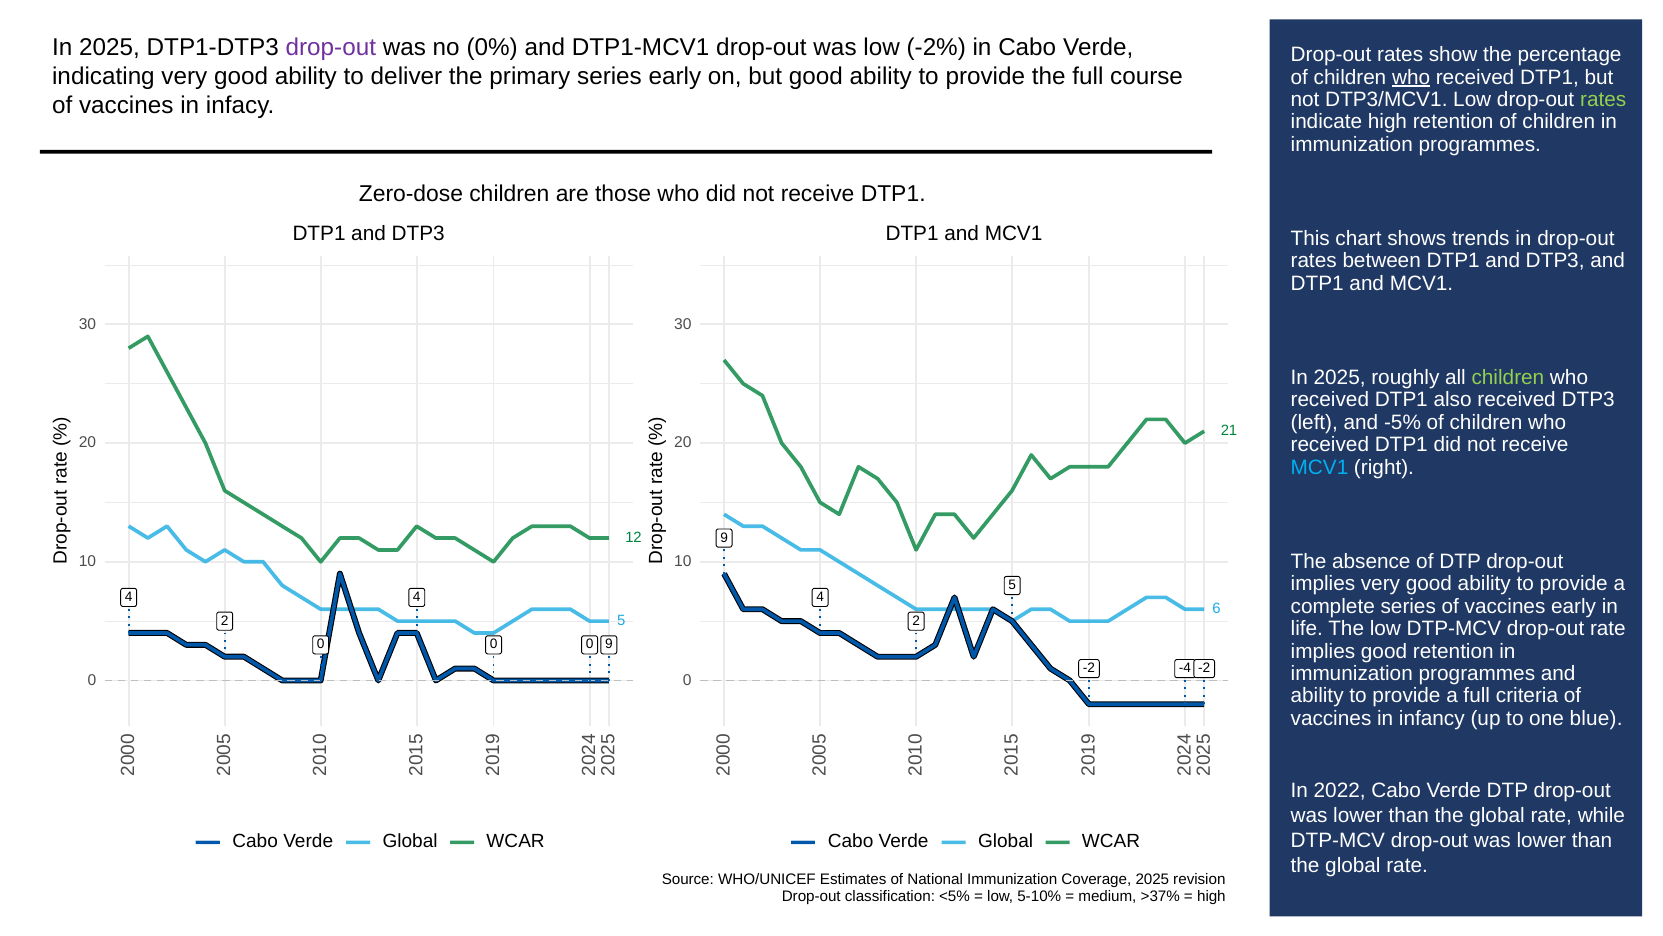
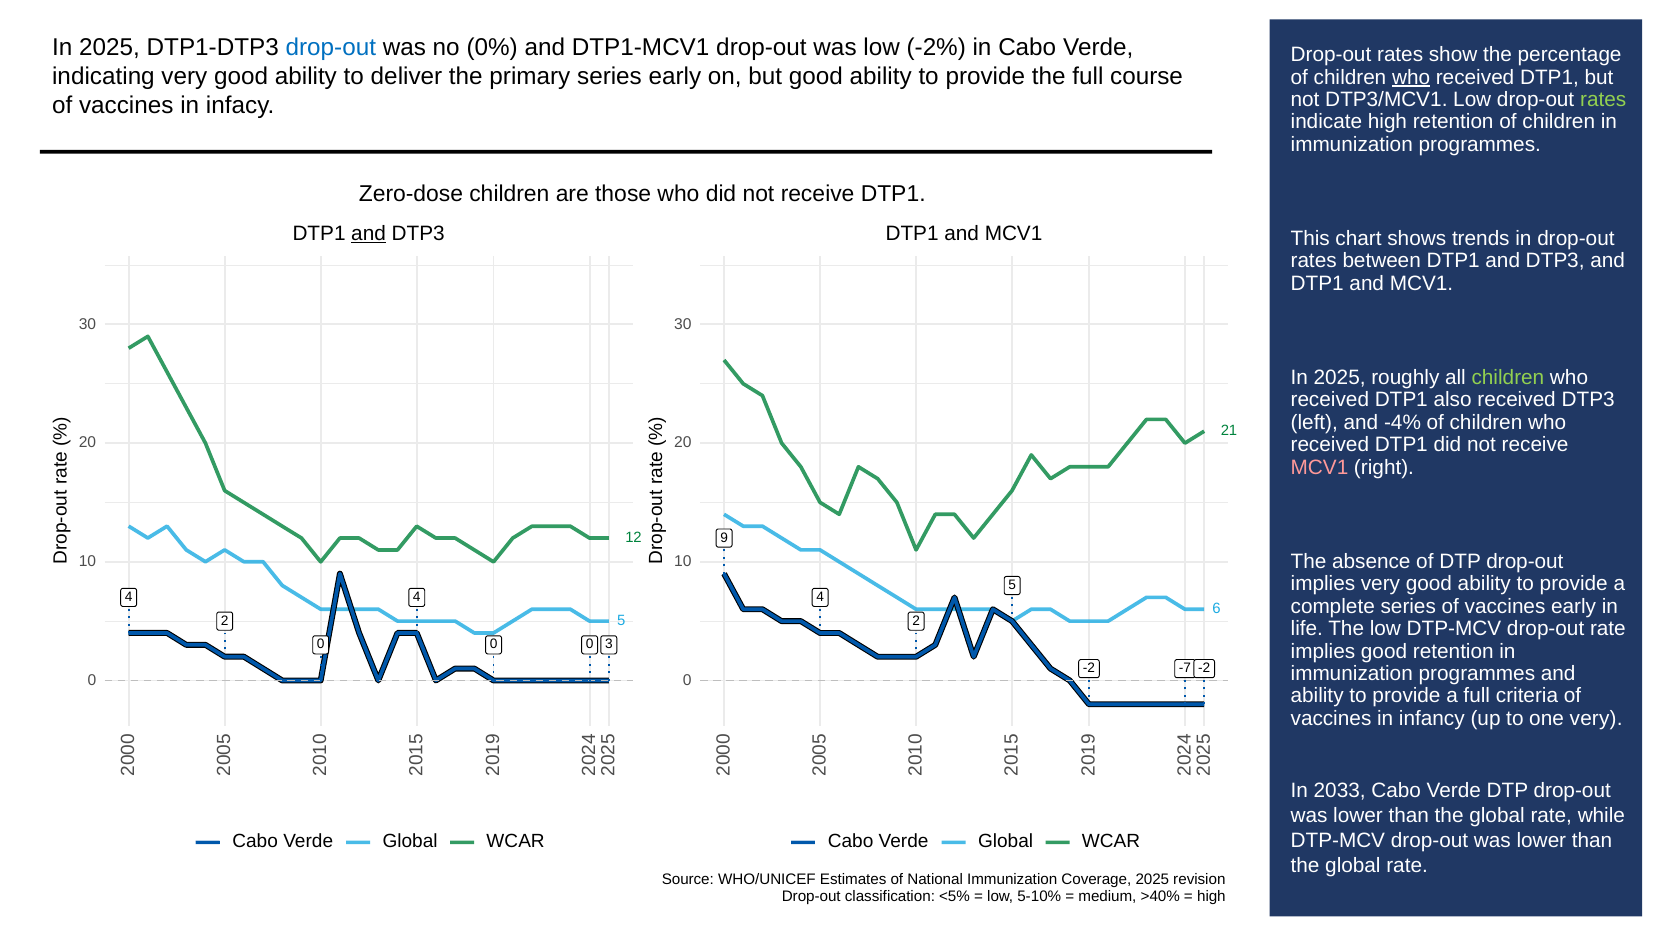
drop-out colour: purple -> blue (331, 47)
and underline: none -> present (369, 233)
-5%: -5% -> -4% (1402, 422)
MCV1 colour: light blue -> pink (1320, 467)
0 9: 9 -> 3 (609, 644)
-4: -4 -> -7 (1185, 668)
one blue: blue -> very (1596, 718)
2022: 2022 -> 2033 (1340, 790)
>37%: >37% -> >40% (1160, 896)
